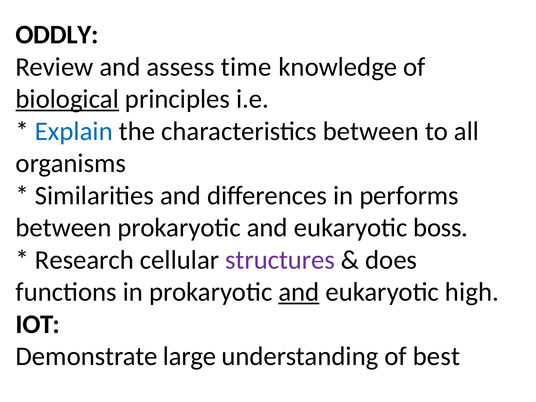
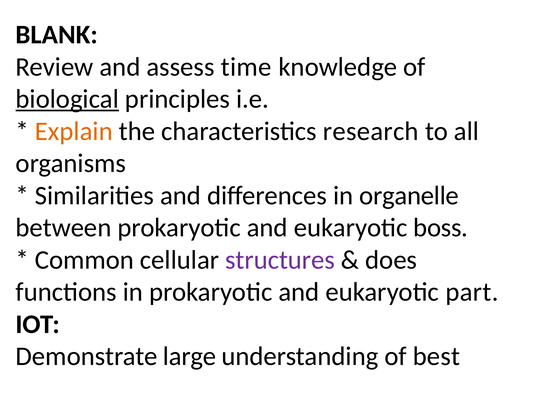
ODDLY: ODDLY -> BLANK (57, 35)
Explain colour: blue -> orange (74, 131)
characteristics between: between -> research (371, 131)
performs: performs -> organelle (409, 196)
Research: Research -> Common (84, 260)
and underline: present -> none (299, 292)
high: high -> part (472, 292)
